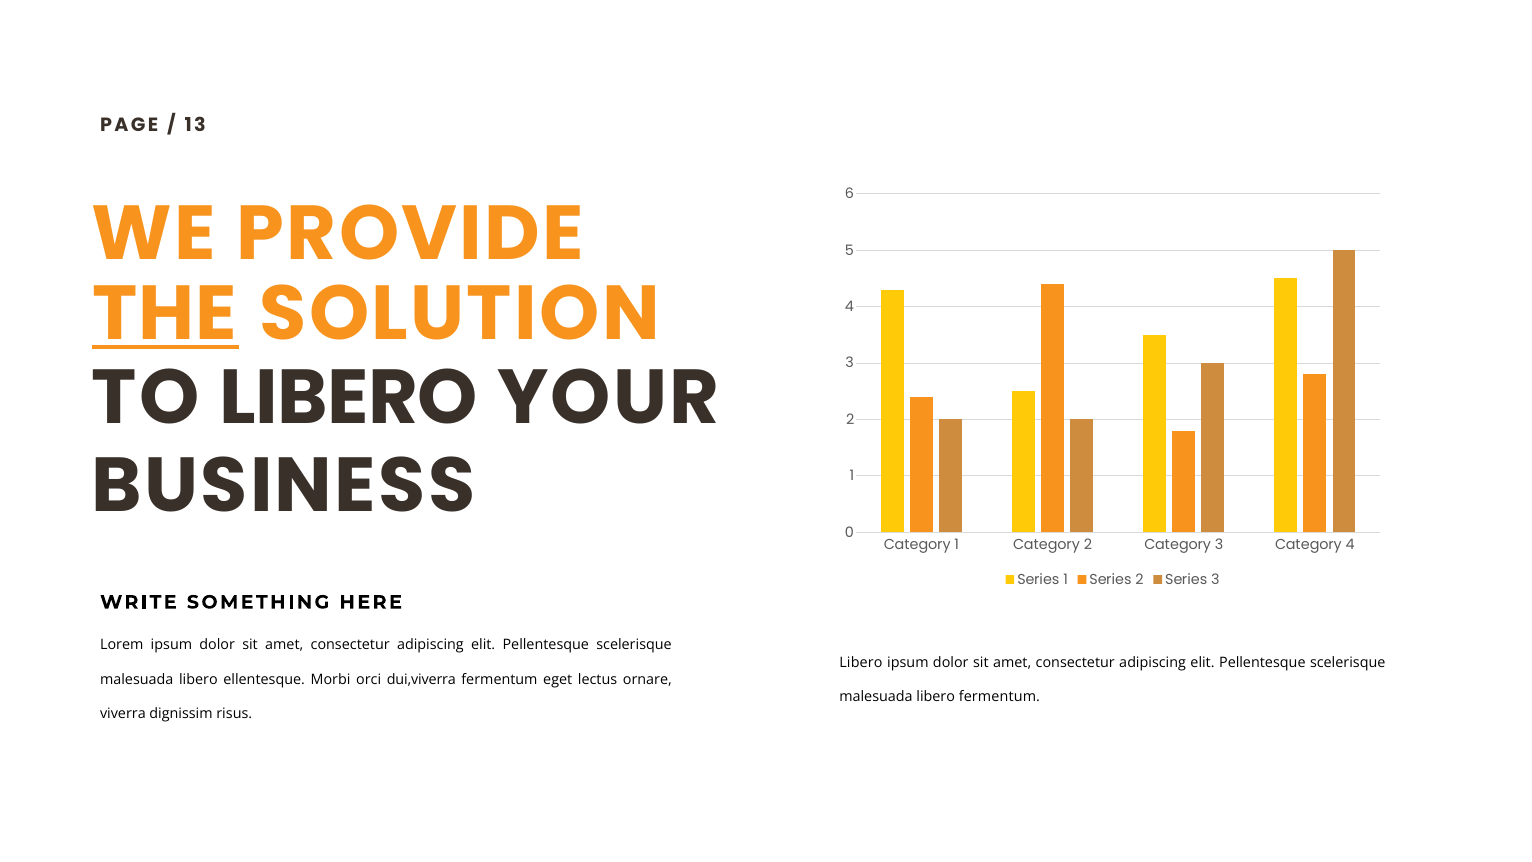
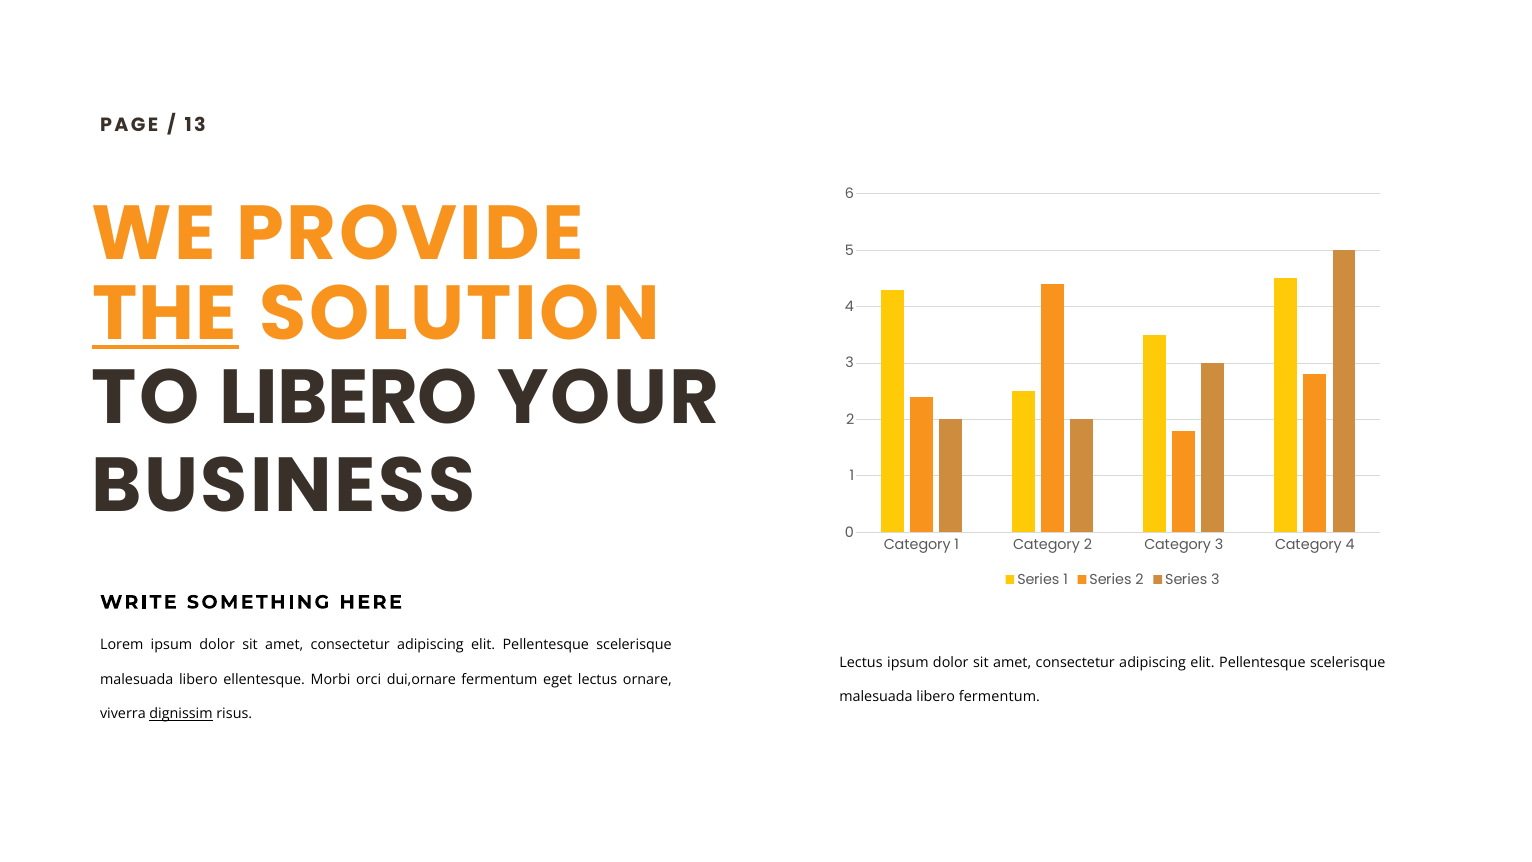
Libero: Libero -> Lectus (861, 662)
dui,viverra: dui,viverra -> dui,ornare (421, 680)
dignissim underline: none -> present (181, 714)
